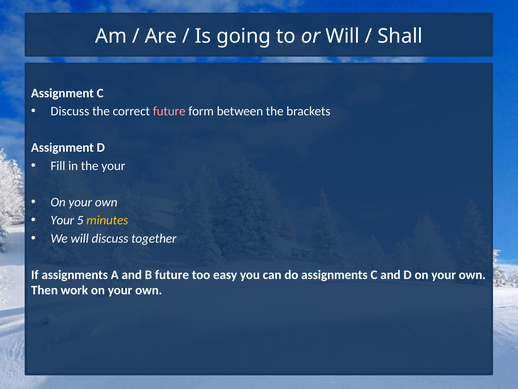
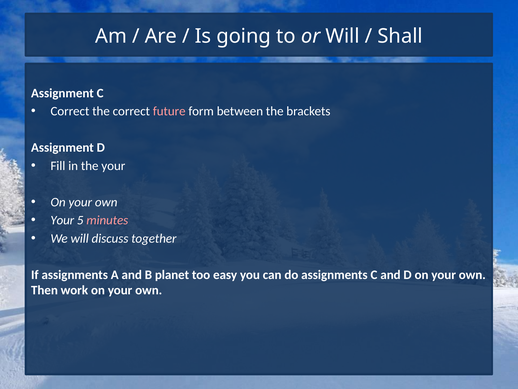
Discuss: Discuss -> Correct (70, 111)
minutes colour: yellow -> pink (107, 220)
B future: future -> planet (172, 274)
